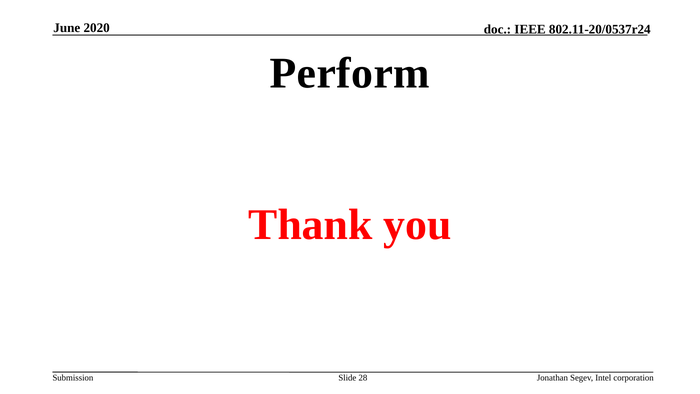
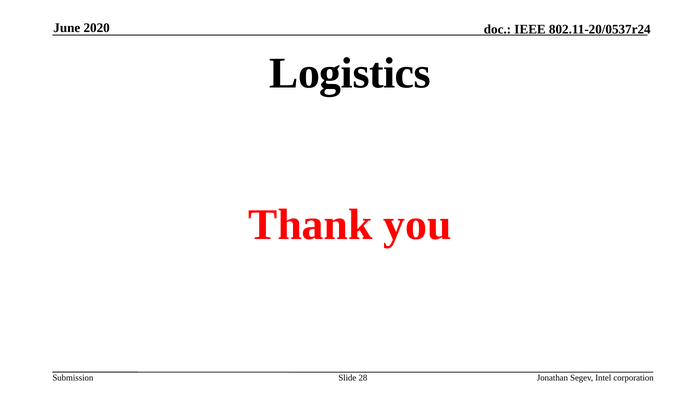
Perform: Perform -> Logistics (350, 73)
